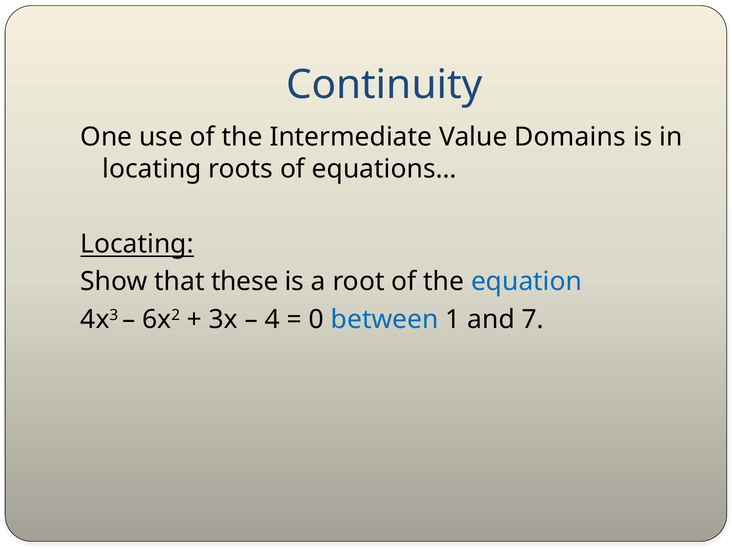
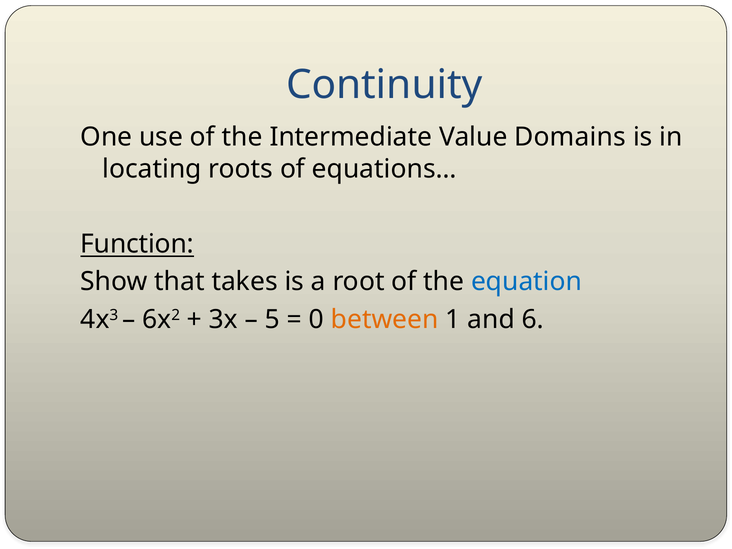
Locating: Locating -> Function (137, 244)
these: these -> takes (245, 282)
4: 4 -> 5 (272, 319)
between colour: blue -> orange (385, 319)
7: 7 -> 6 (533, 319)
